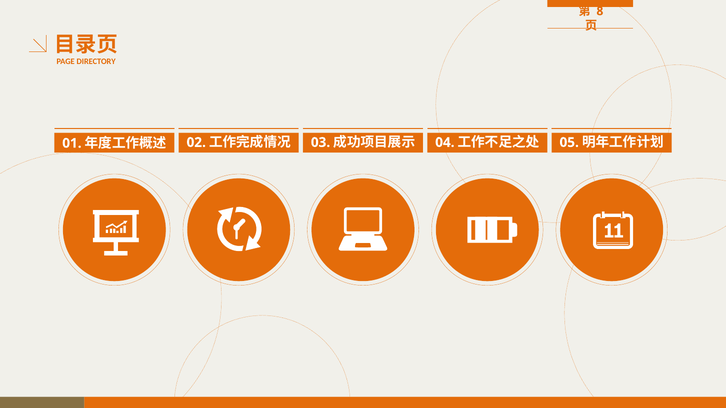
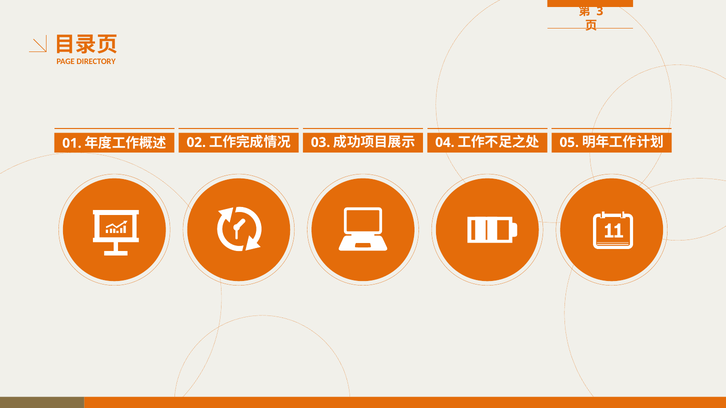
8: 8 -> 3 (600, 11)
